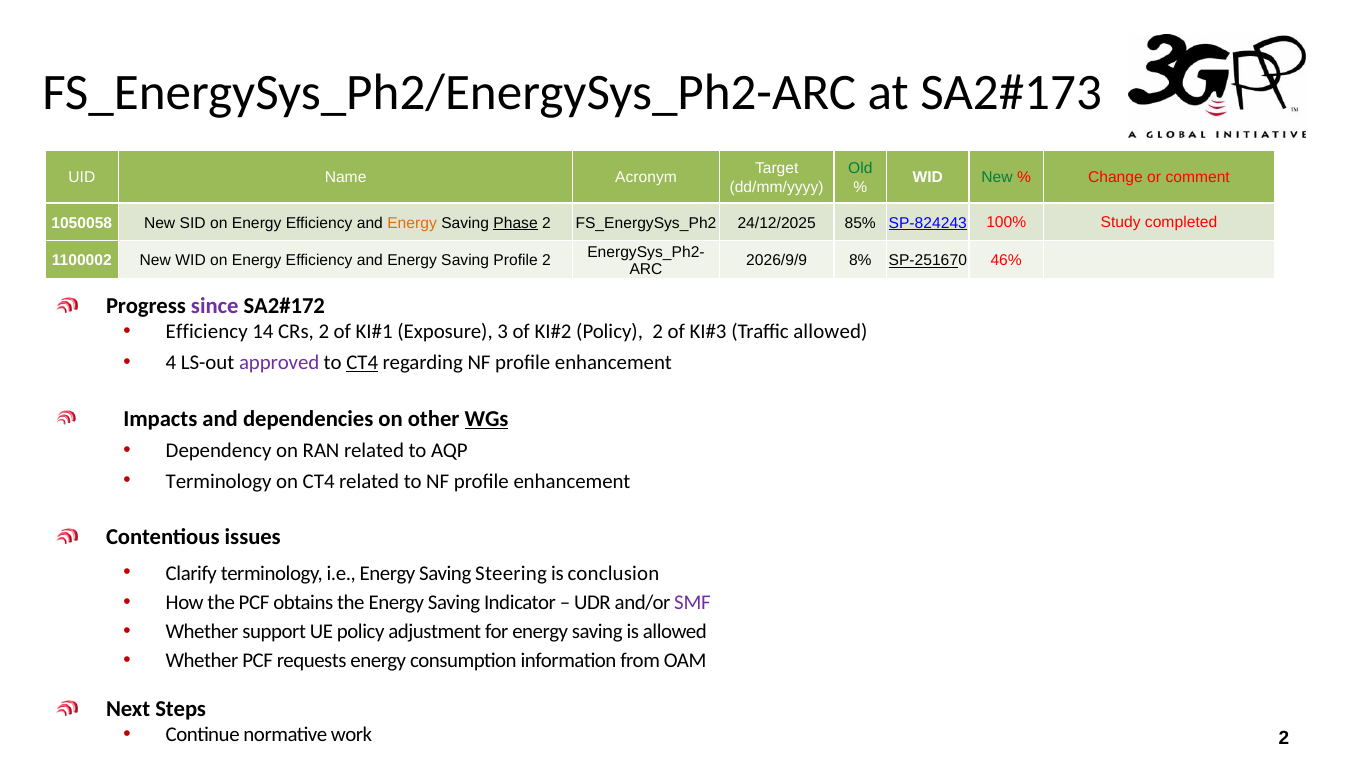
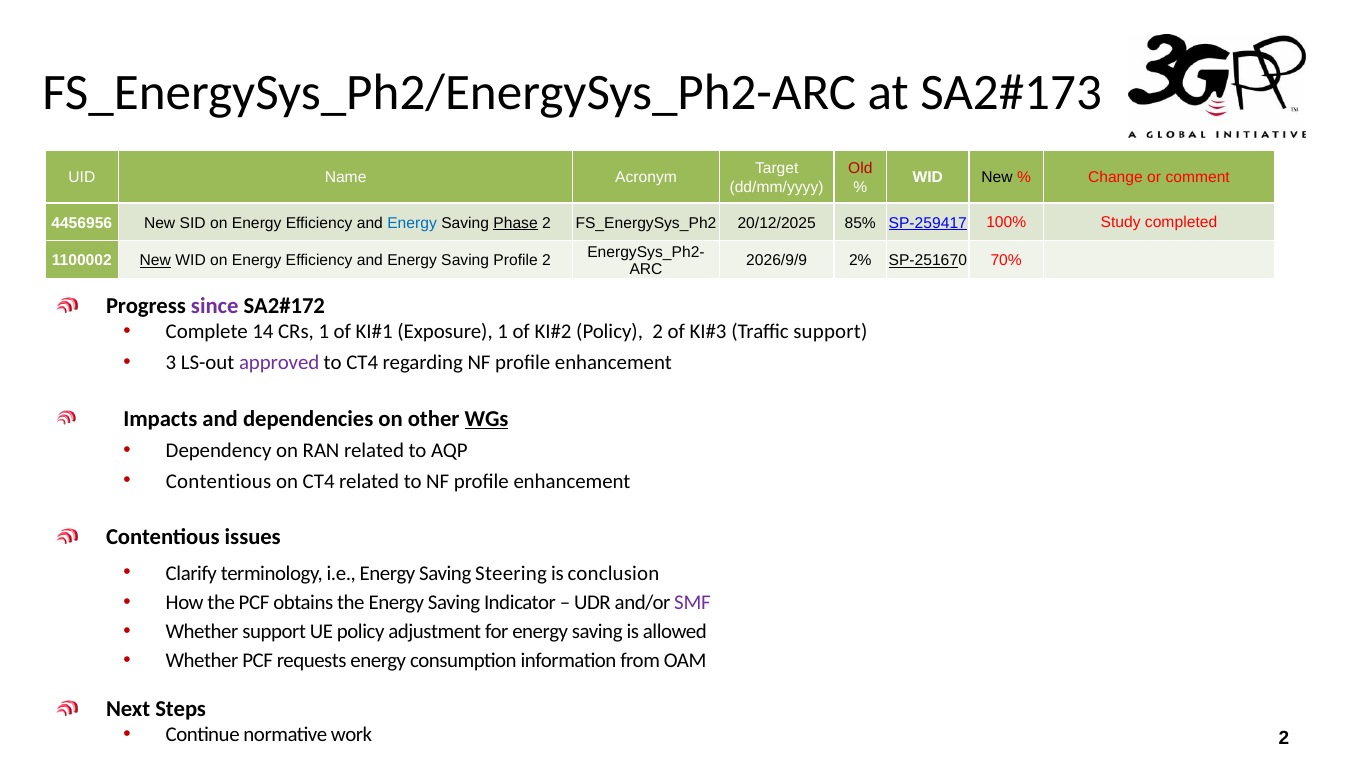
Old colour: green -> red (860, 168)
New colour: green -> black (997, 178)
1050058: 1050058 -> 4456956 (82, 223)
Energy colour: orange -> blue (412, 223)
24/12/2025: 24/12/2025 -> 20/12/2025 (777, 223)
SP-824243: SP-824243 -> SP-259417 (928, 223)
New underline: none -> present (155, 261)
8%: 8% -> 2% (860, 261)
46%: 46% -> 70% (1006, 260)
Efficiency: Efficiency -> Complete (207, 332)
CRs 2: 2 -> 1 (324, 332)
Exposure 3: 3 -> 1 (503, 332)
Traffic allowed: allowed -> support (830, 332)
4: 4 -> 3 (171, 362)
CT4 underline: present -> none (362, 362)
Terminology: Terminology -> Contentious (219, 481)
